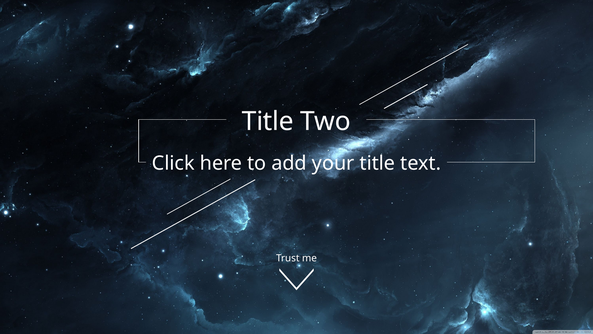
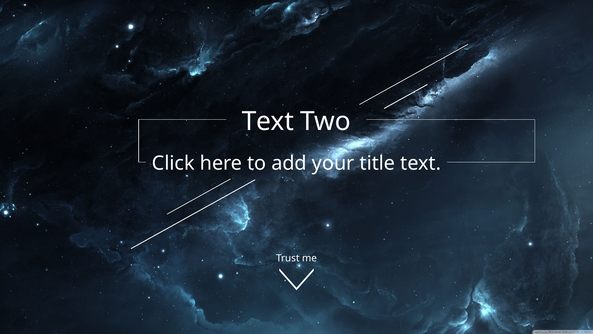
Title: Title -> Text (268, 121)
